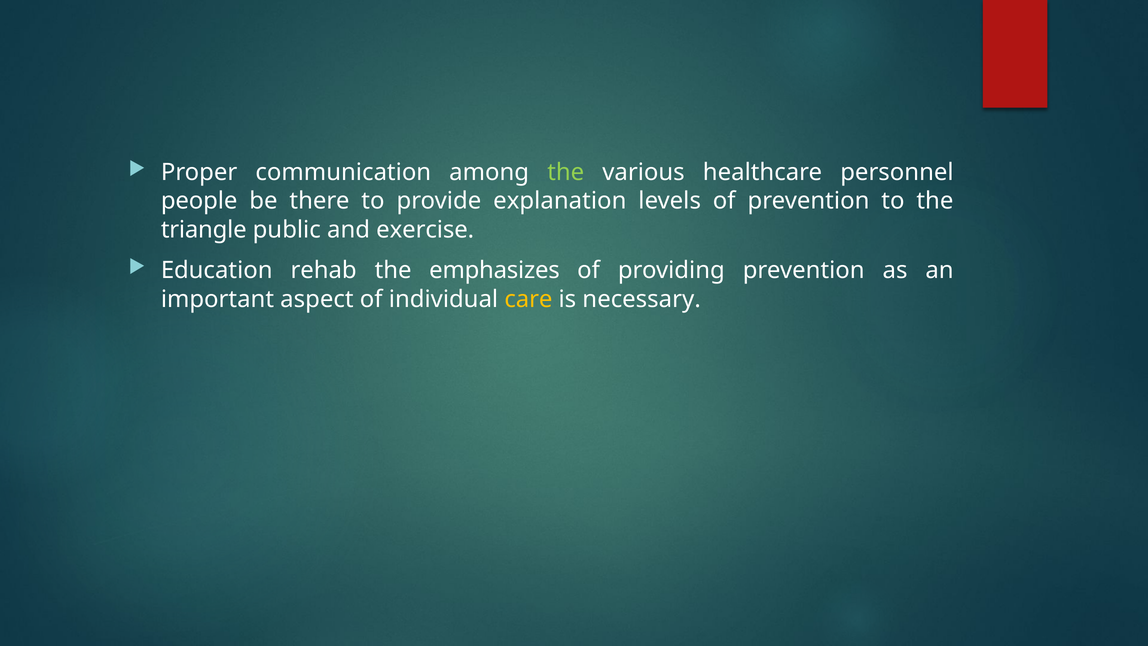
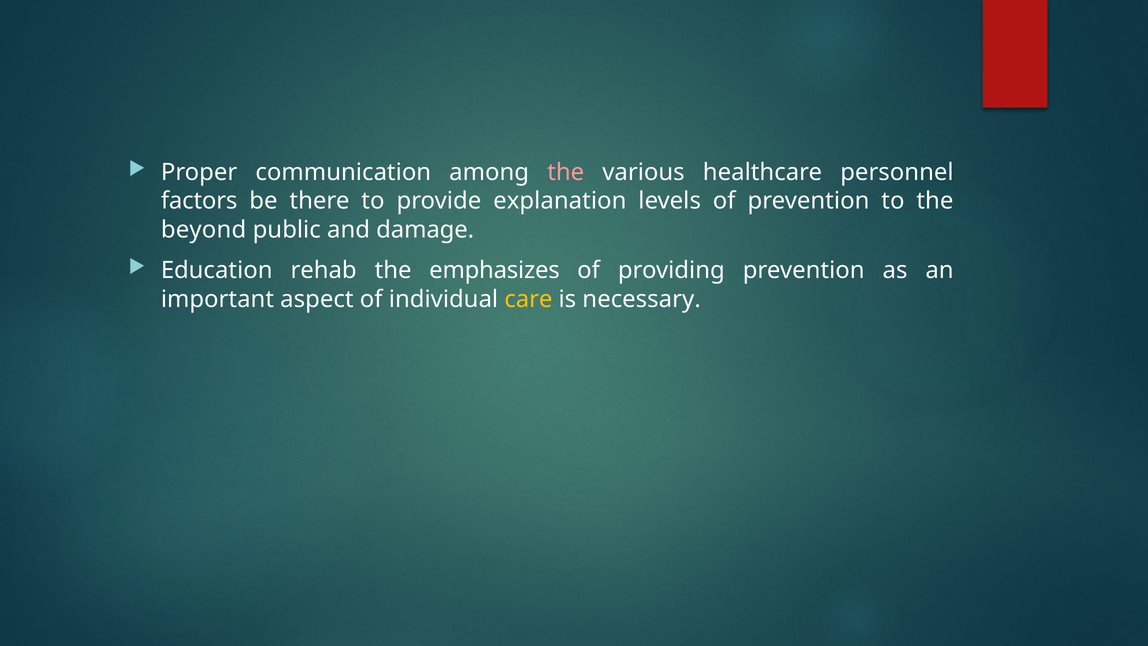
the colour: light green -> pink (566, 172)
people: people -> factors (199, 201)
triangle: triangle -> beyond (204, 230)
exercise: exercise -> damage (425, 230)
